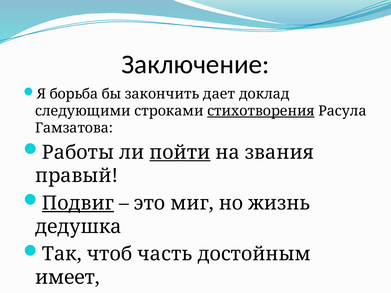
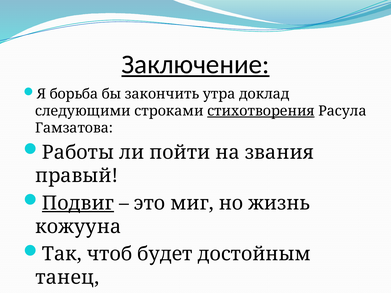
Заключение underline: none -> present (195, 65)
дает: дает -> утра (219, 94)
пойти underline: present -> none (180, 152)
дедушка: дедушка -> кожууна (78, 227)
часть: часть -> будет (165, 254)
имеет: имеет -> танец (67, 278)
